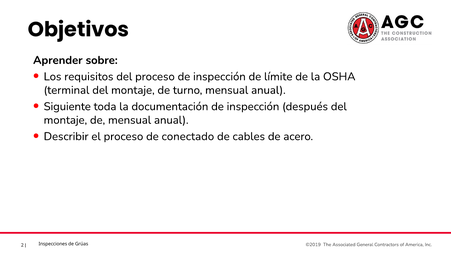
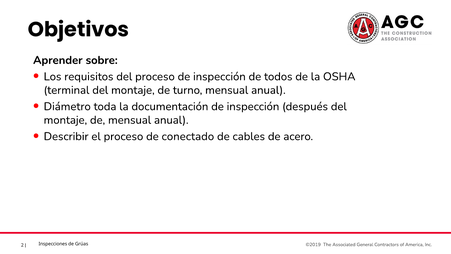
límite: límite -> todos (278, 76)
Siguiente: Siguiente -> Diámetro (67, 106)
